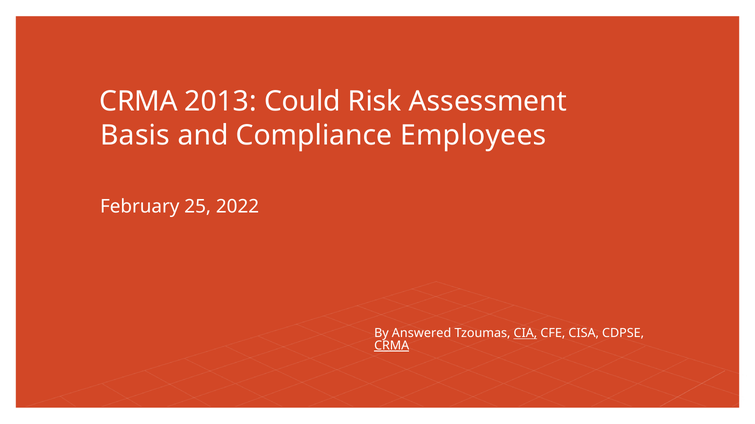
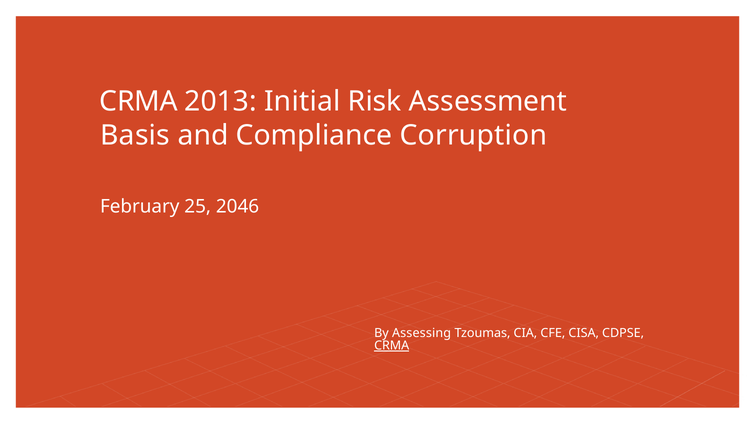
Could: Could -> Initial (302, 102)
Employees: Employees -> Corruption (473, 136)
2022: 2022 -> 2046 (238, 207)
Answered: Answered -> Assessing (422, 334)
CIA underline: present -> none (525, 334)
